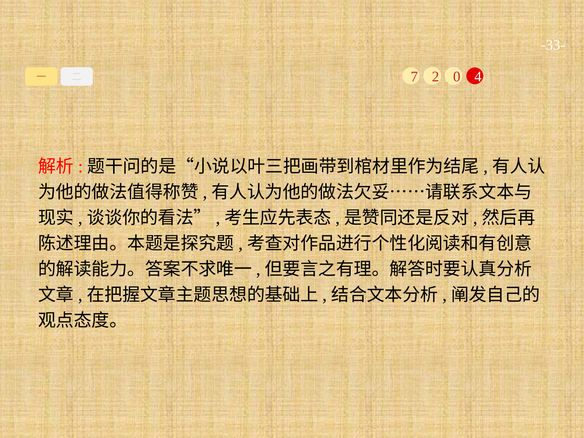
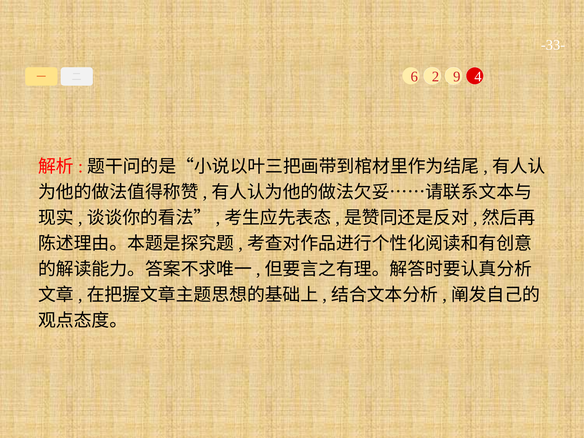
7: 7 -> 6 (414, 77)
0: 0 -> 9 (457, 77)
